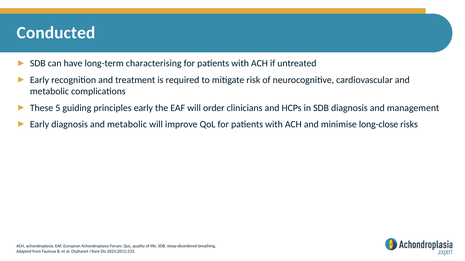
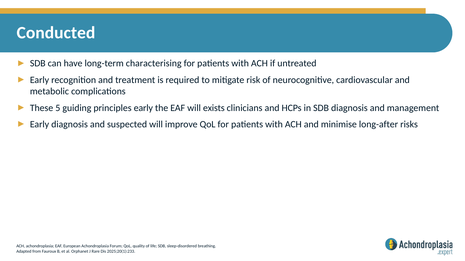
order: order -> exists (214, 108)
diagnosis and metabolic: metabolic -> suspected (127, 125)
long-close: long-close -> long-after (379, 125)
